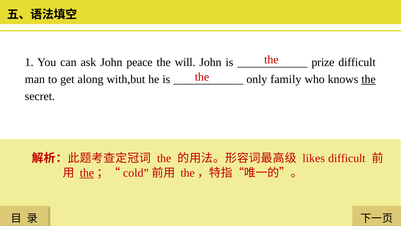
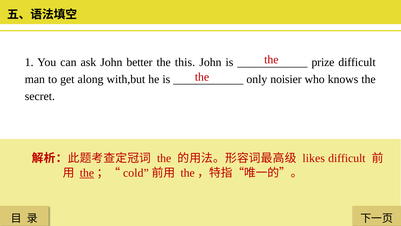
peace: peace -> better (139, 62)
will: will -> this (185, 62)
family: family -> noisier (286, 79)
the underline: present -> none (369, 79)
